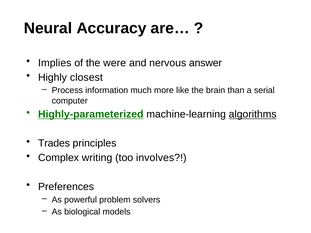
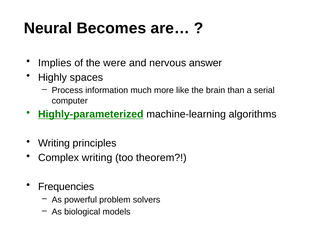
Accuracy: Accuracy -> Becomes (111, 28)
closest: closest -> spaces (86, 77)
algorithms underline: present -> none (253, 114)
Trades: Trades -> Writing (54, 143)
involves: involves -> theorem (161, 158)
Preferences: Preferences -> Frequencies (66, 187)
